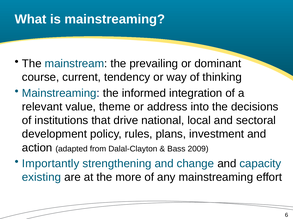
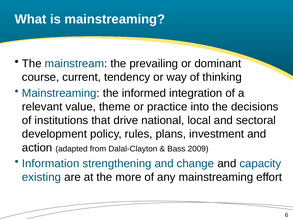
address: address -> practice (167, 107)
Importantly: Importantly -> Information (51, 164)
